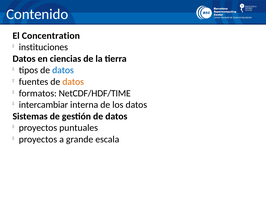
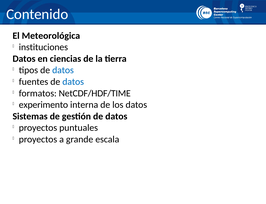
Concentration: Concentration -> Meteorológica (51, 36)
datos colour: orange -> blue (73, 82)
intercambiar: intercambiar -> experimento (43, 105)
